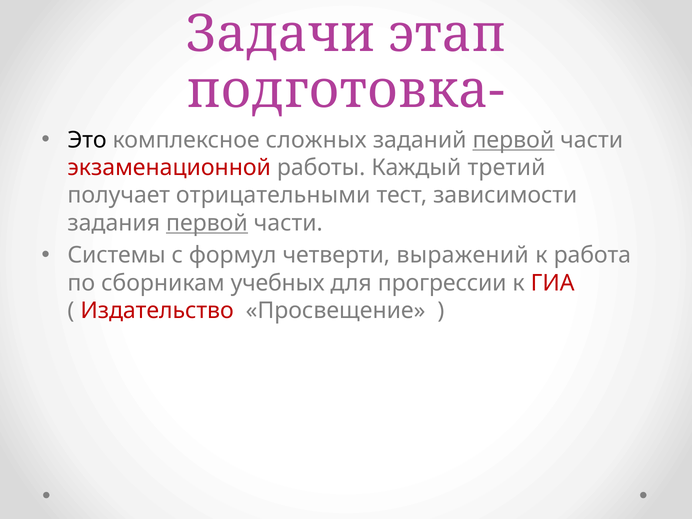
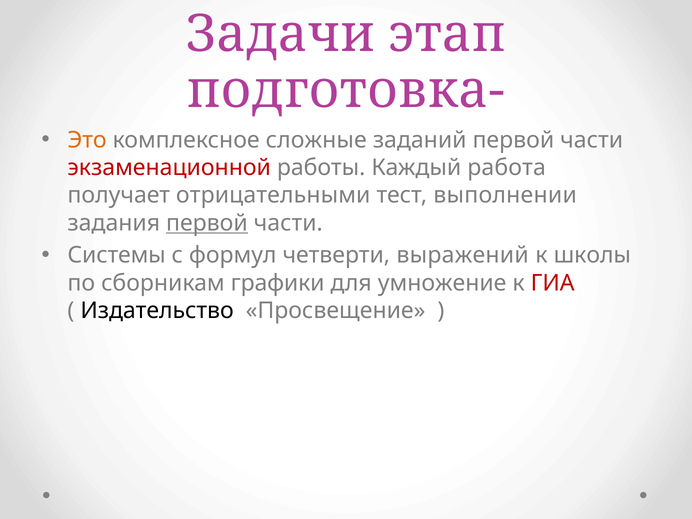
Это colour: black -> orange (87, 140)
сложных: сложных -> сложные (316, 140)
первой underline: present -> none (513, 140)
третий: третий -> работа (507, 168)
зависимости: зависимости -> выполнении (505, 195)
работа: работа -> школы (592, 255)
учебных: учебных -> графики (278, 283)
прогрессии: прогрессии -> умножение (442, 283)
Издательство colour: red -> black (157, 311)
